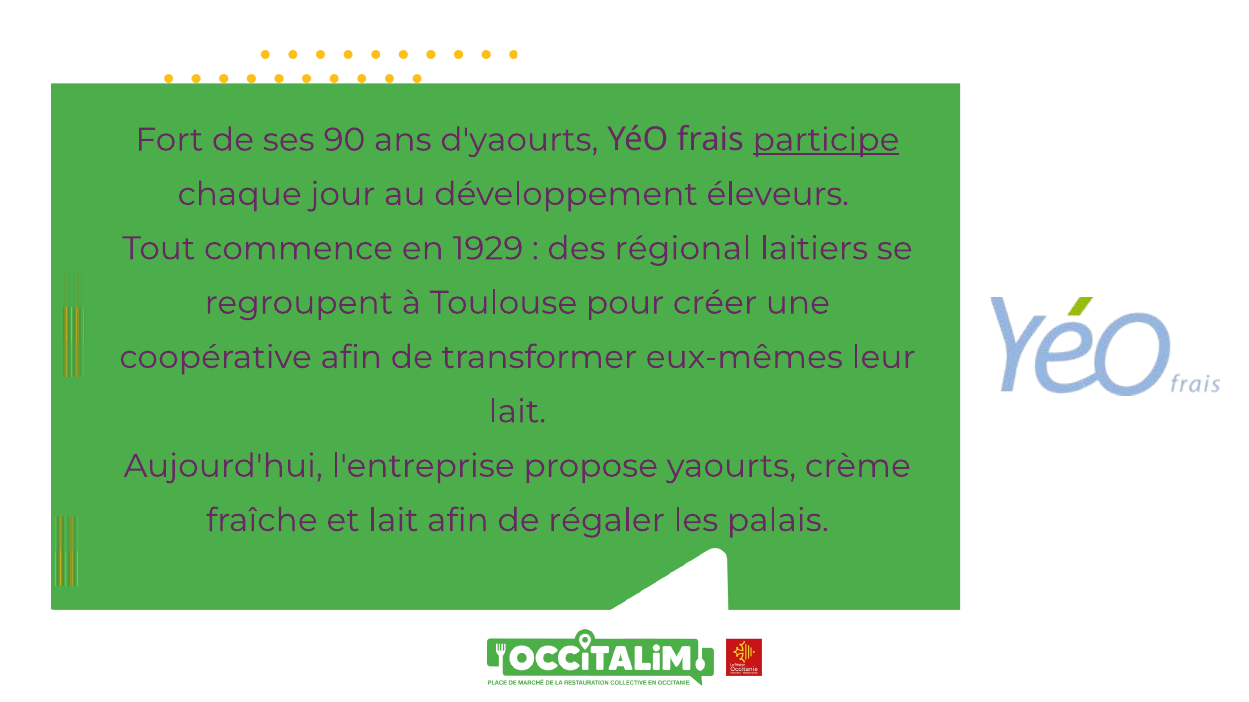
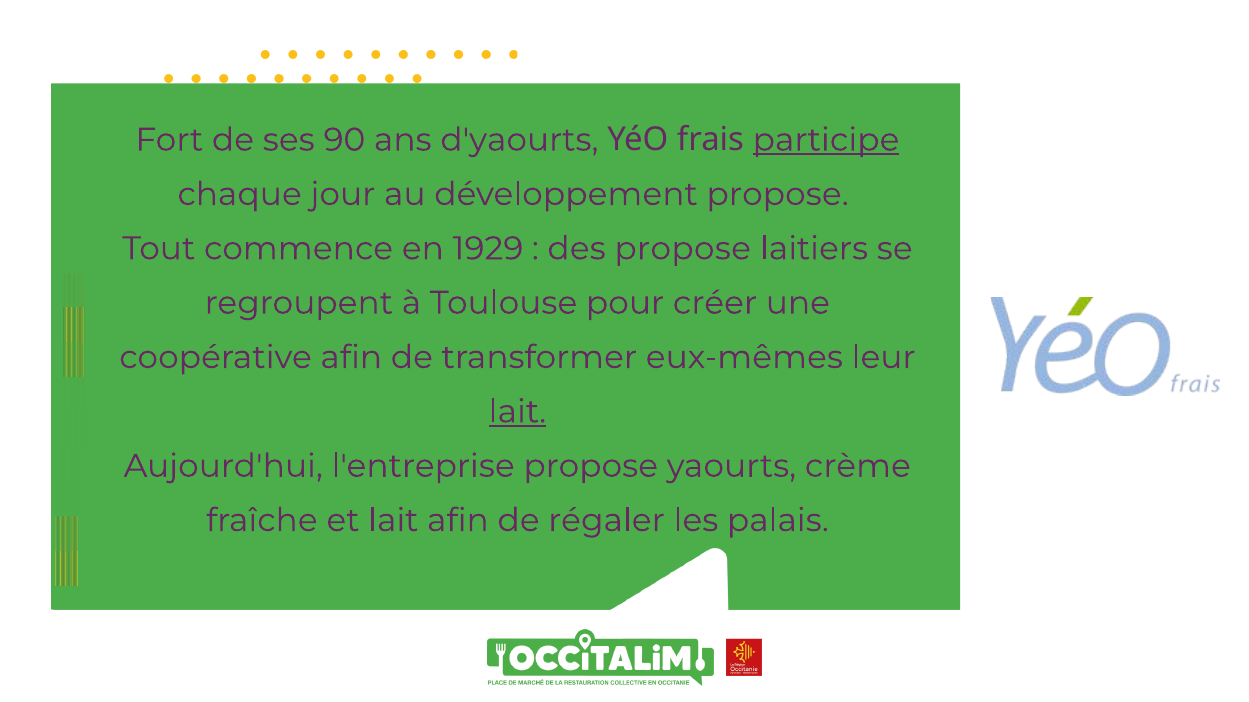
développement éleveurs: éleveurs -> propose (778, 194)
des régional: régional -> propose (683, 249)
lait underline: none -> present (517, 412)
